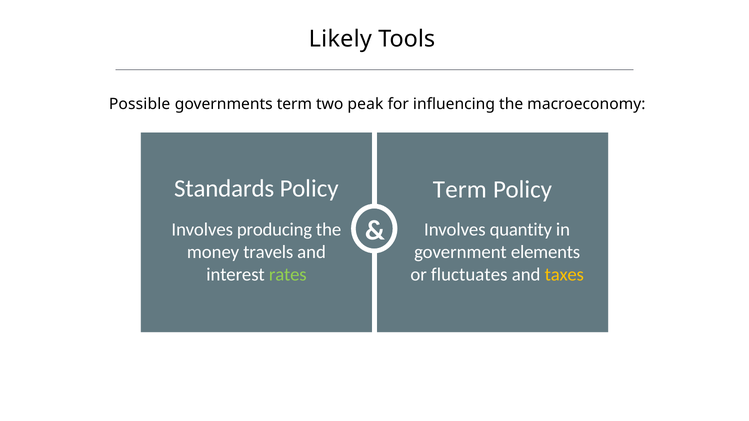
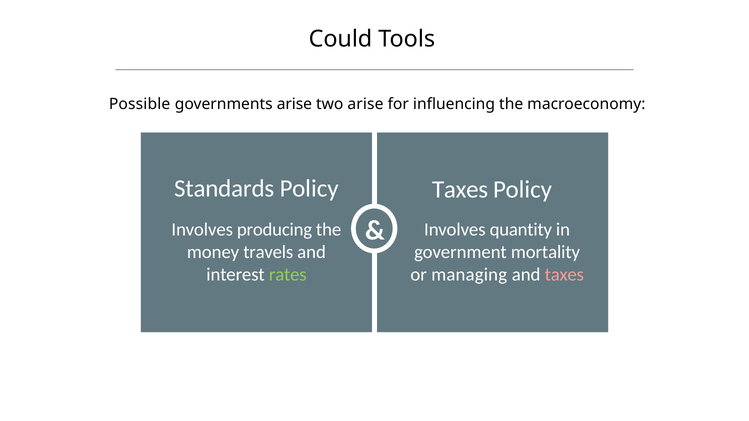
Likely: Likely -> Could (340, 39)
governments term: term -> arise (294, 104)
two peak: peak -> arise (365, 104)
Policy Term: Term -> Taxes (460, 190)
elements: elements -> mortality (545, 252)
fluctuates: fluctuates -> managing (469, 275)
taxes colour: yellow -> pink (564, 275)
